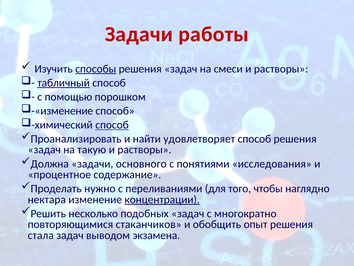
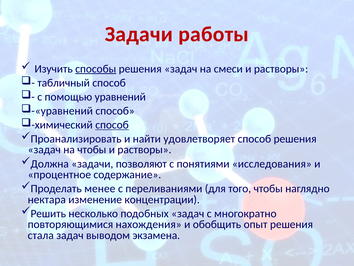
табличный underline: present -> none (64, 83)
порошком: порошком -> уравнений (120, 97)
-«изменение: -«изменение -> -«уравнений (62, 111)
на такую: такую -> чтобы (92, 149)
основного: основного -> позволяют (141, 163)
нужно: нужно -> менее (100, 188)
концентрации underline: present -> none (162, 199)
стаканчиков: стаканчиков -> нахождения (149, 224)
